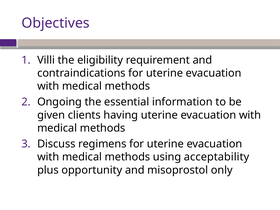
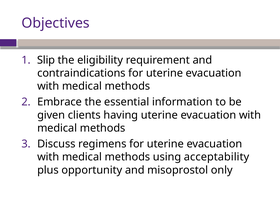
Villi: Villi -> Slip (46, 60)
Ongoing: Ongoing -> Embrace (60, 102)
